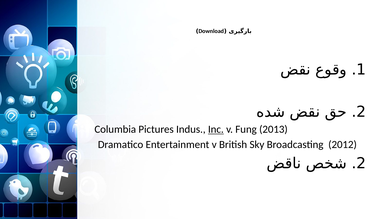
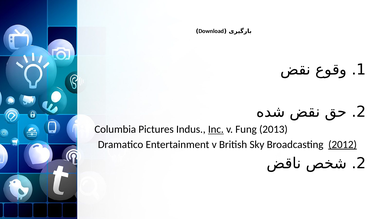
2012 underline: none -> present (343, 144)
